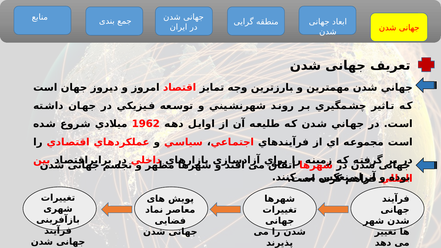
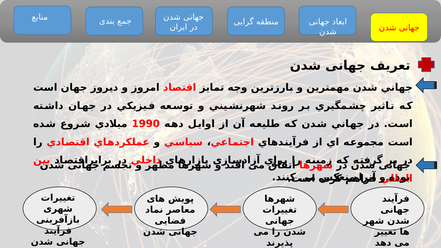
1962: 1962 -> 1990 (146, 124)
